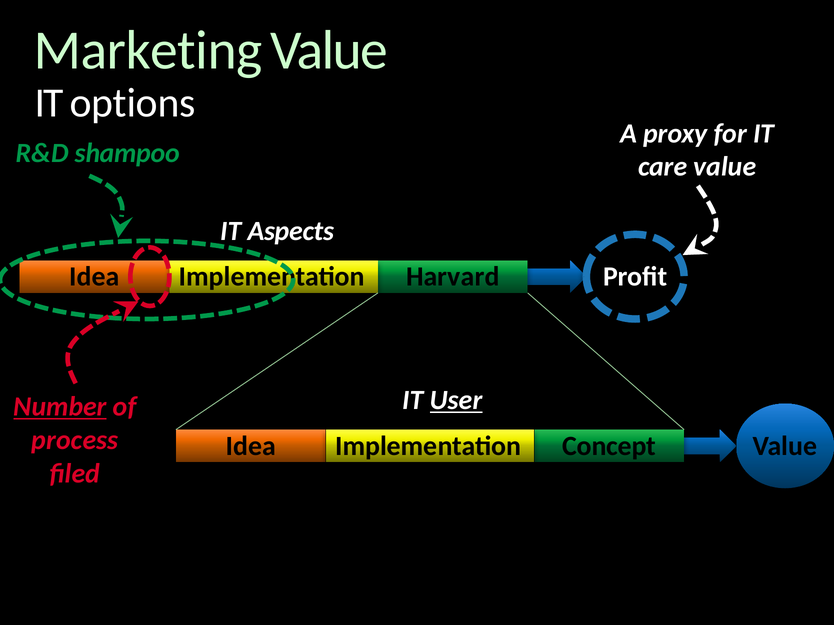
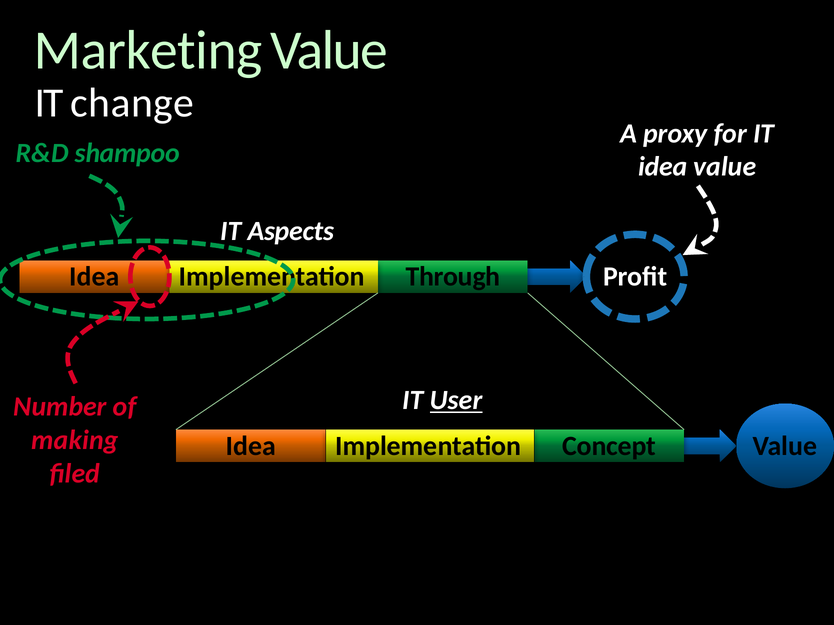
options: options -> change (132, 103)
care: care -> idea (663, 167)
Harvard: Harvard -> Through (453, 277)
Number underline: present -> none (60, 407)
process: process -> making (75, 440)
